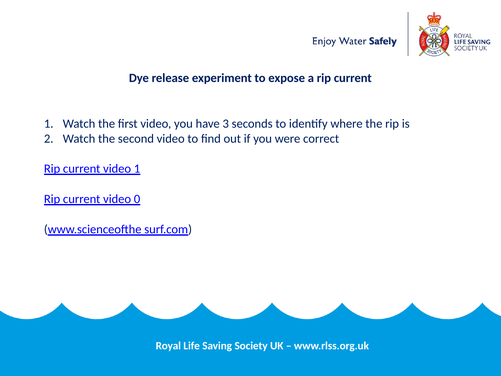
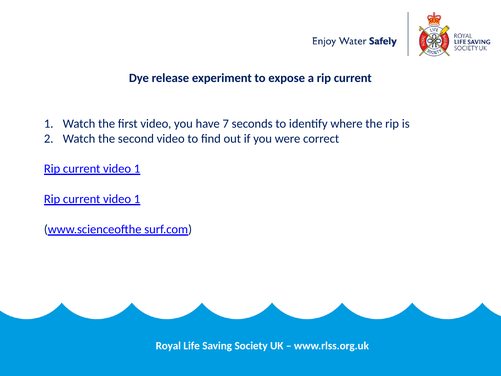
3: 3 -> 7 (226, 124)
0: 0 -> 1 (137, 199)
